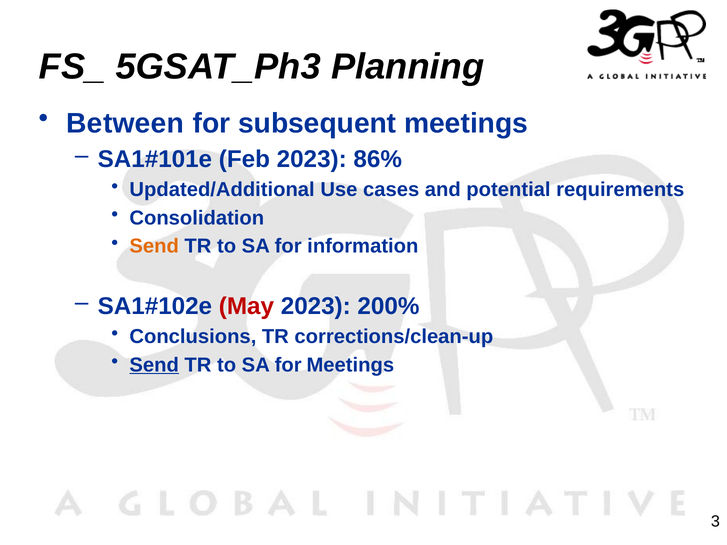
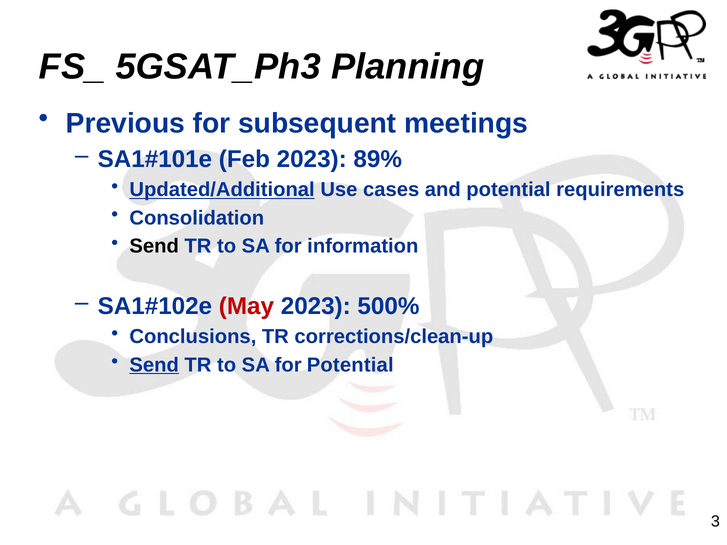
Between: Between -> Previous (125, 123)
86%: 86% -> 89% (378, 159)
Updated/Additional underline: none -> present (222, 190)
Send colour: orange -> black (154, 246)
200%: 200% -> 500% (388, 306)
for Meetings: Meetings -> Potential (350, 365)
